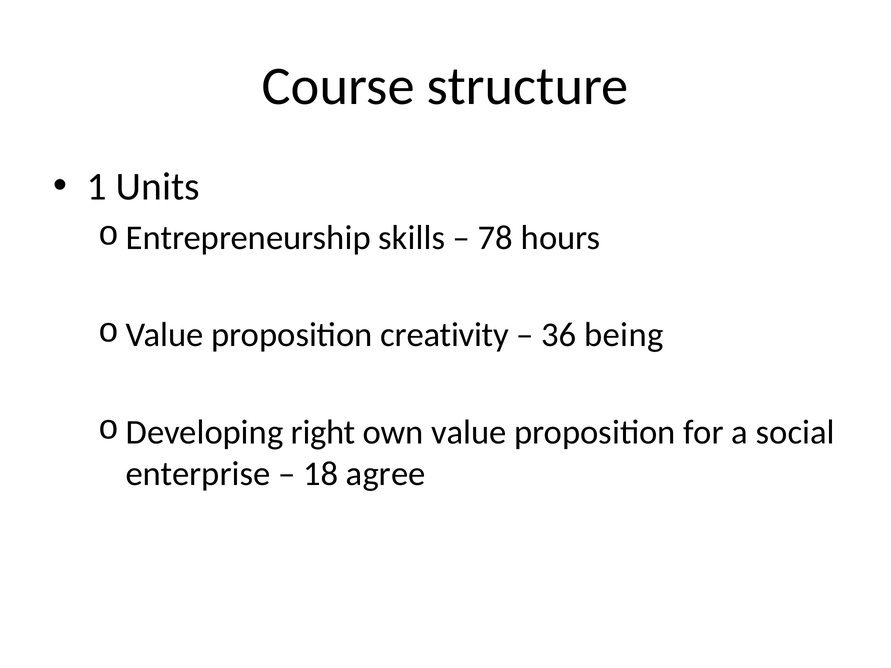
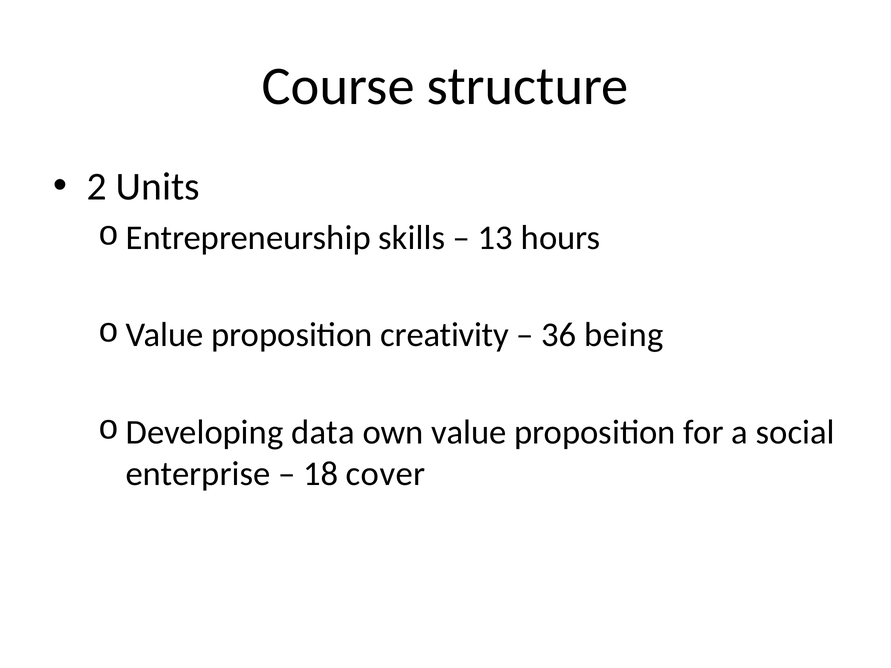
1: 1 -> 2 (97, 187)
78: 78 -> 13 (495, 238)
right: right -> data (323, 432)
agree: agree -> cover (386, 474)
